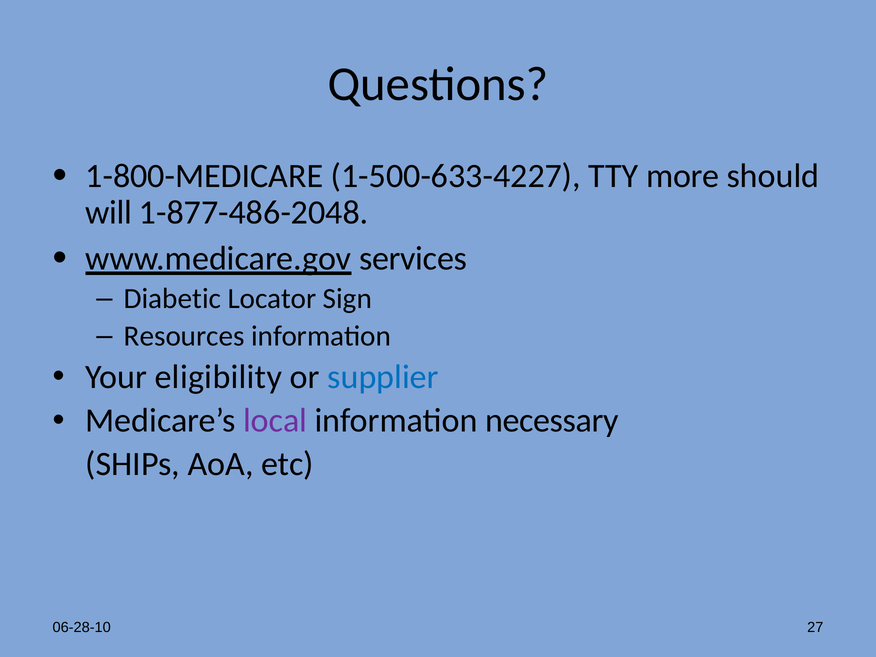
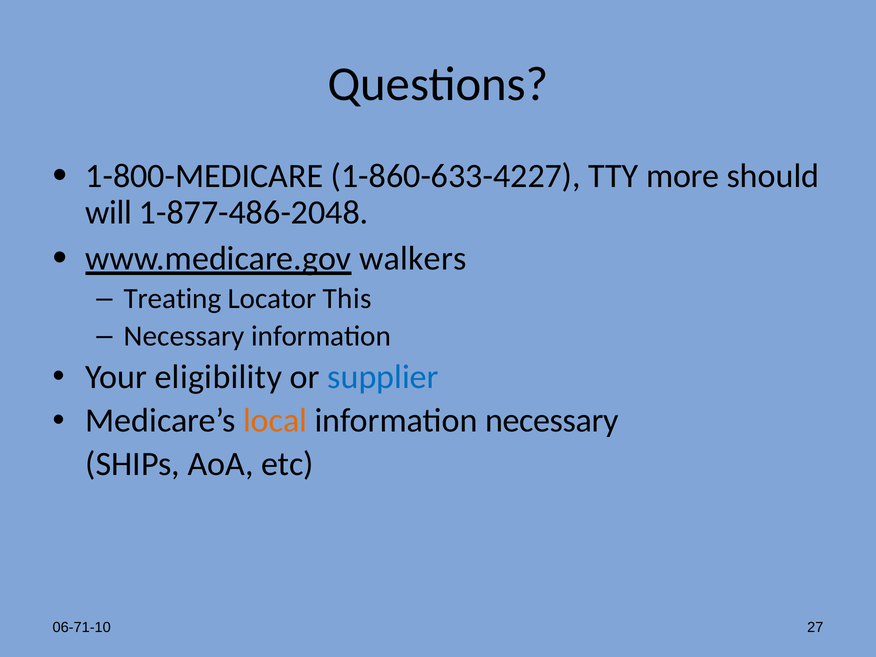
1-500-633-4227: 1-500-633-4227 -> 1-860-633-4227 (456, 176)
services: services -> walkers (413, 259)
Diabetic: Diabetic -> Treating (173, 299)
Sign: Sign -> This (347, 299)
Resources: Resources -> Necessary (184, 336)
local colour: purple -> orange (275, 421)
06-28-10: 06-28-10 -> 06-71-10 (82, 627)
